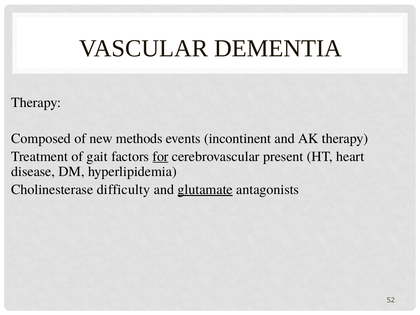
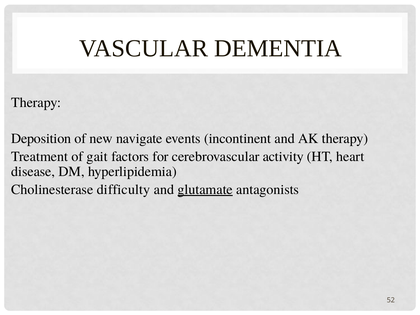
Composed: Composed -> Deposition (41, 138)
methods: methods -> navigate (139, 138)
for underline: present -> none (161, 156)
present: present -> activity (283, 156)
